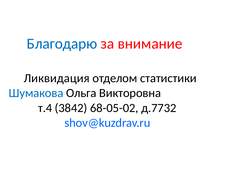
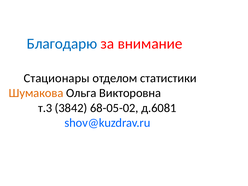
Ликвидация: Ликвидация -> Стационары (57, 78)
Шумакова colour: blue -> orange (36, 93)
т.4: т.4 -> т.3 (45, 108)
д.7732: д.7732 -> д.6081 (159, 108)
